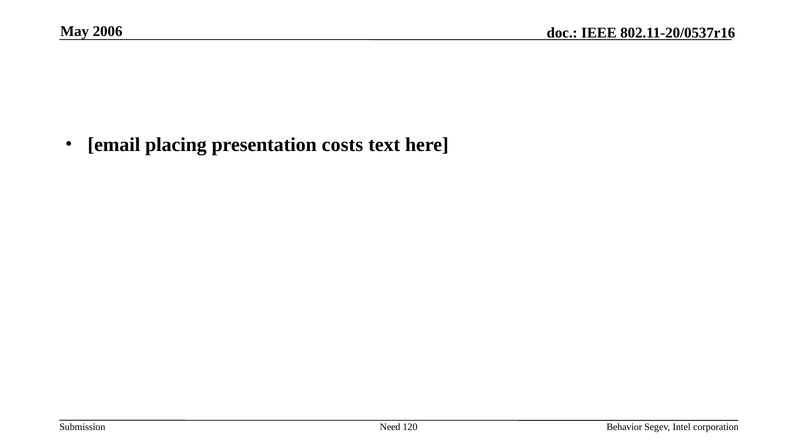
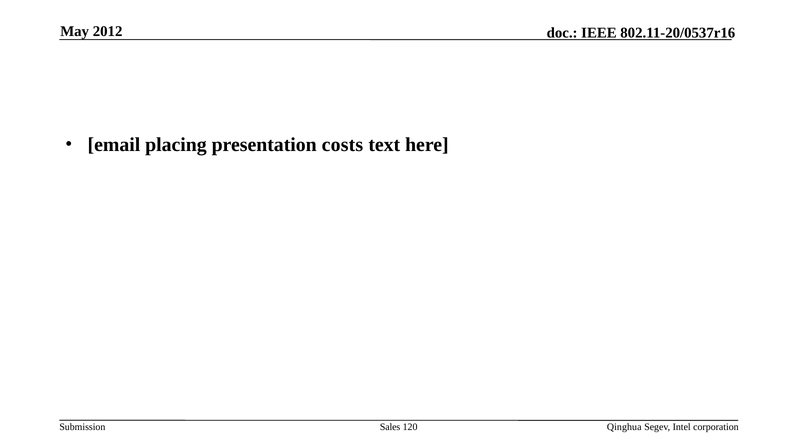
2006: 2006 -> 2012 (108, 31)
Need: Need -> Sales (390, 427)
Behavior: Behavior -> Qinghua (624, 427)
